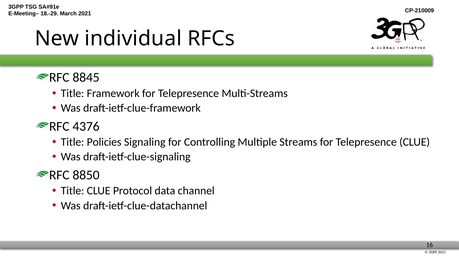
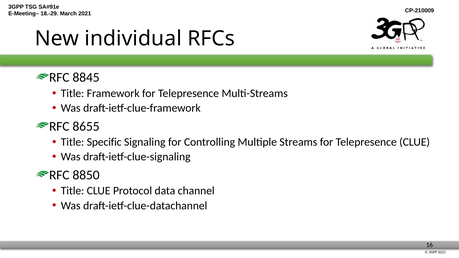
4376: 4376 -> 8655 (86, 126)
Policies: Policies -> Specific (104, 142)
